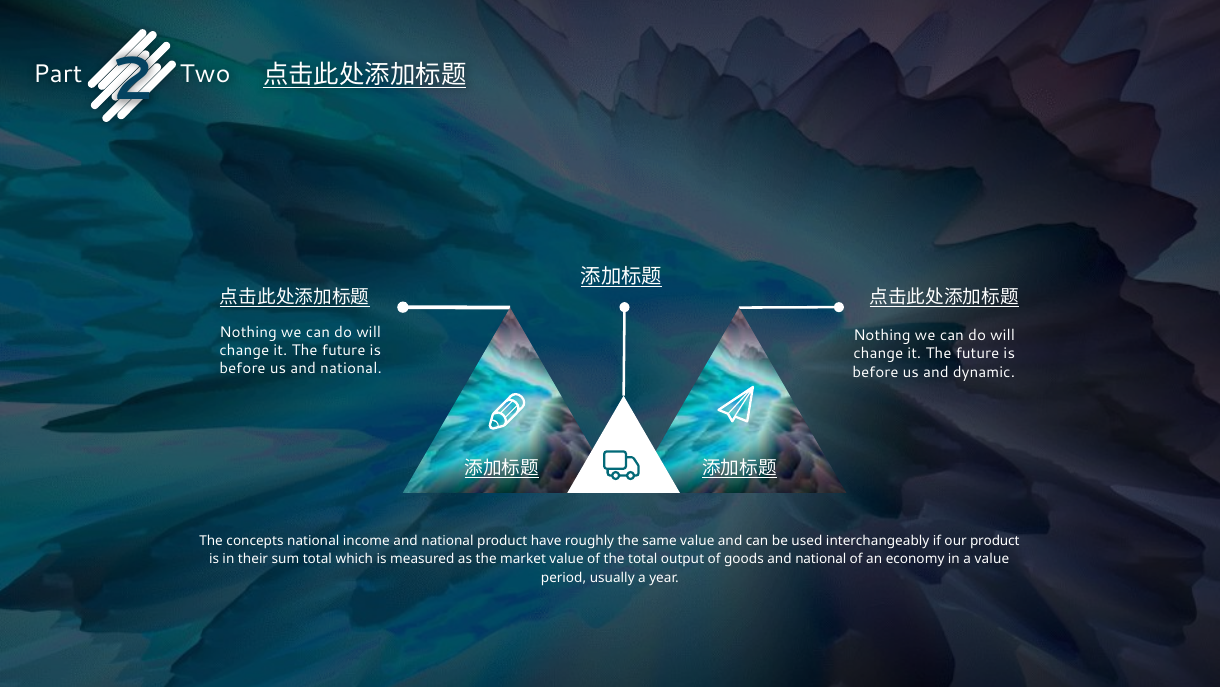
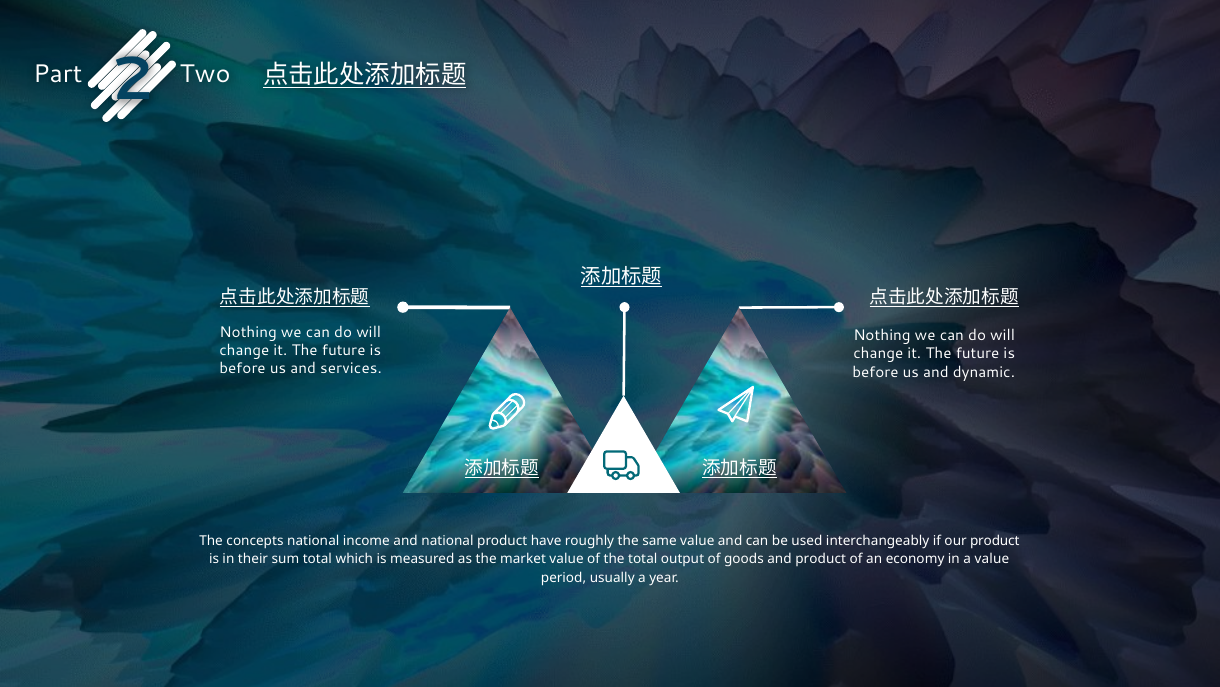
us and national: national -> services (351, 369)
goods and national: national -> product (821, 559)
